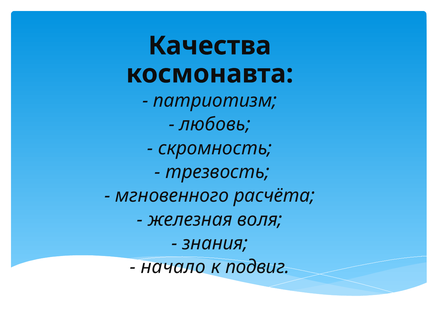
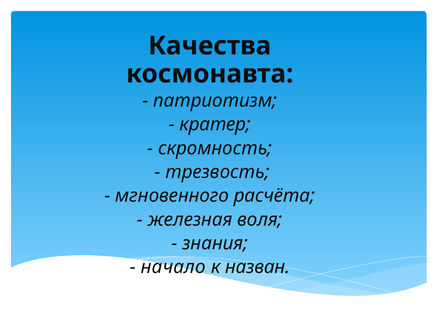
любовь: любовь -> кратер (215, 125)
подвиг: подвиг -> назван (258, 268)
